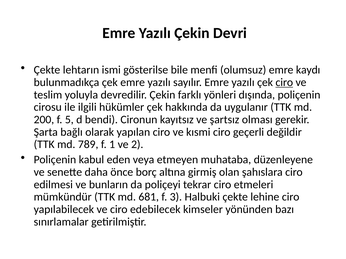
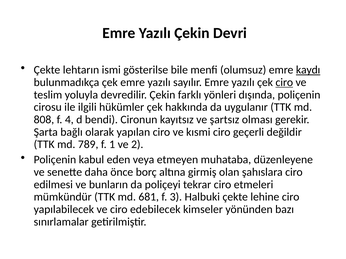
kaydı underline: none -> present (308, 70)
200: 200 -> 808 (44, 120)
5: 5 -> 4 (69, 120)
